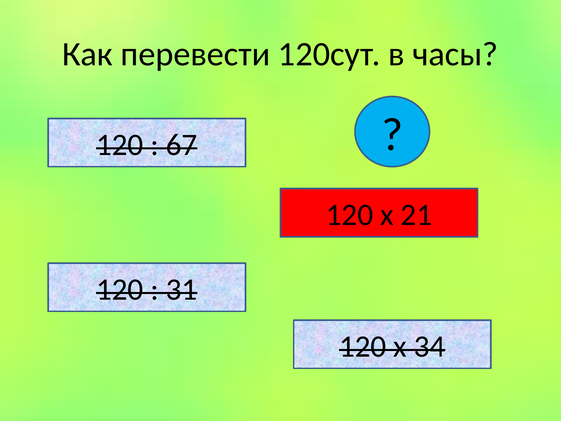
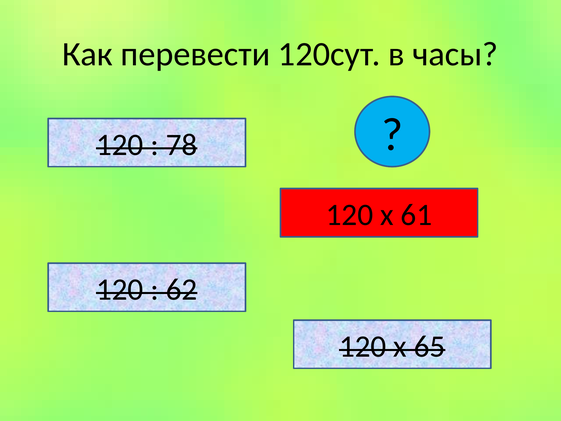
67: 67 -> 78 (181, 145)
21: 21 -> 61 (416, 215)
31: 31 -> 62 (181, 289)
34: 34 -> 65 (430, 346)
